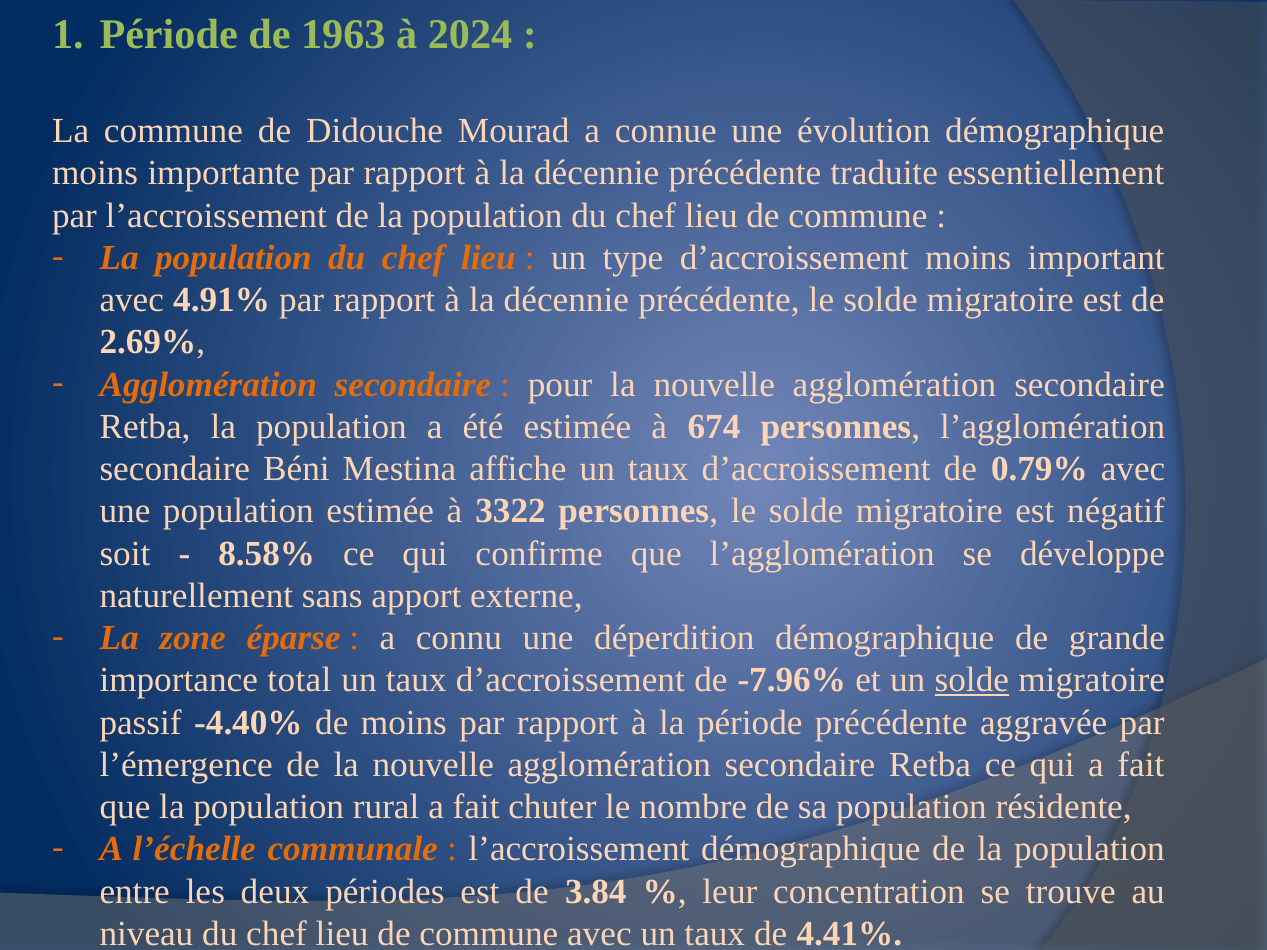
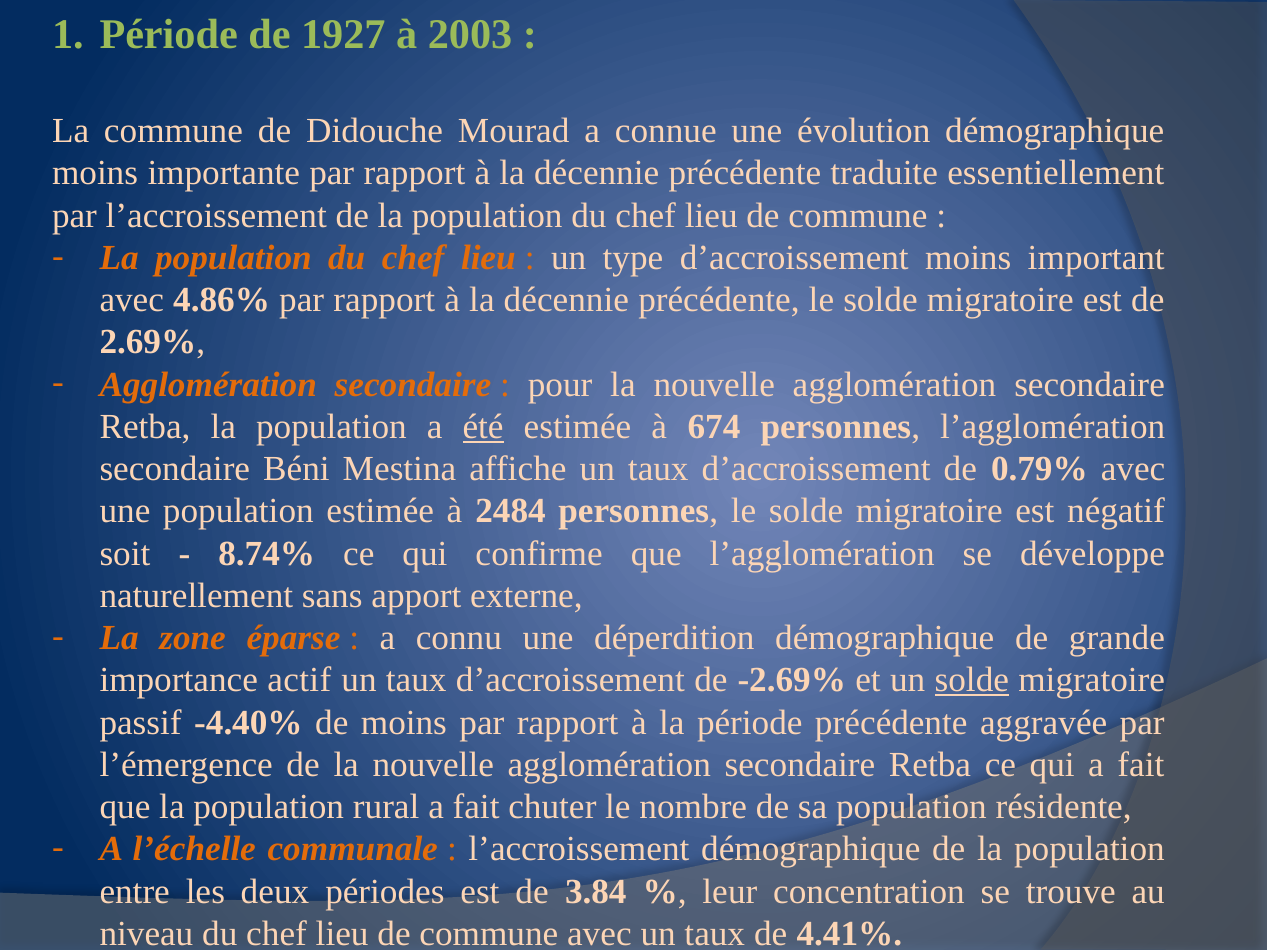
1963: 1963 -> 1927 (343, 34)
2024: 2024 -> 2003 (470, 34)
4.91%: 4.91% -> 4.86% (222, 300)
été underline: none -> present (483, 427)
3322: 3322 -> 2484 (511, 511)
8.58%: 8.58% -> 8.74% (267, 554)
total: total -> actif (299, 680)
-7.96%: -7.96% -> -2.69% (792, 680)
